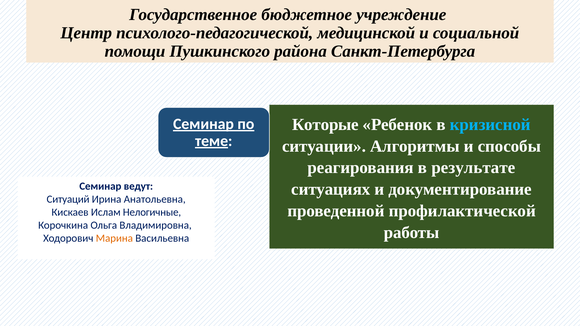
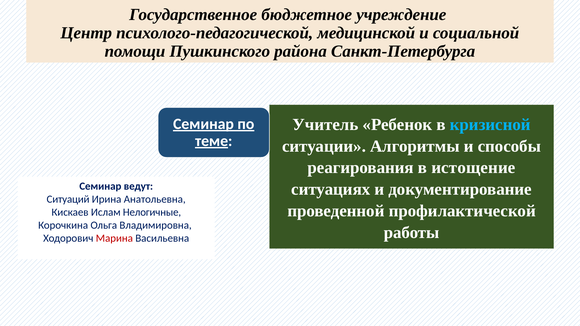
Которые: Которые -> Учитель (325, 125)
результате: результате -> истощение (473, 168)
Марина colour: orange -> red (114, 238)
